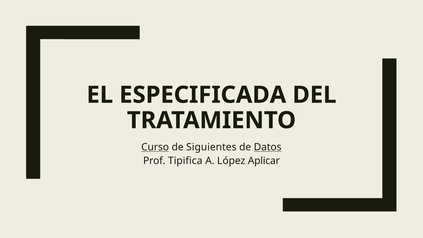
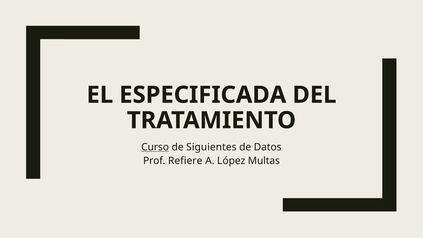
Datos underline: present -> none (268, 147)
Tipifica: Tipifica -> Refiere (185, 161)
Aplicar: Aplicar -> Multas (264, 161)
